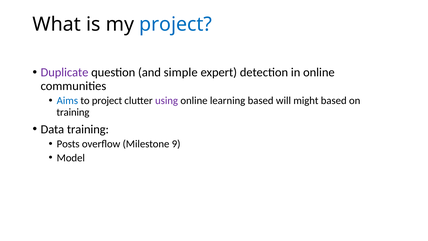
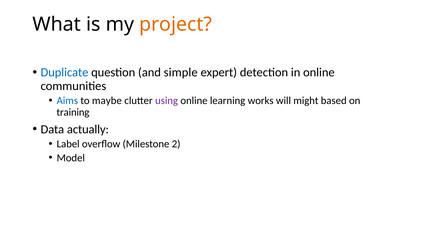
project colour: blue -> orange (176, 24)
Duplicate colour: purple -> blue (65, 72)
to project: project -> maybe (107, 101)
learning based: based -> works (261, 101)
Data training: training -> actually (88, 129)
Posts: Posts -> Label (68, 144)
9: 9 -> 2 (176, 144)
